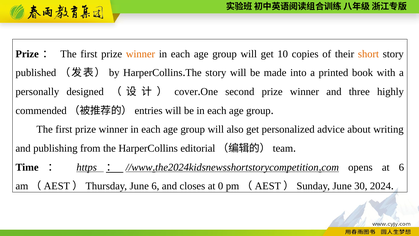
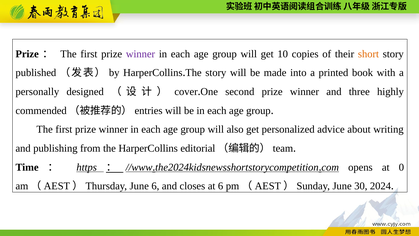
winner colour: orange -> purple (141, 54)
at 6: 6 -> 0 (401, 167)
at 0: 0 -> 6 (221, 186)
